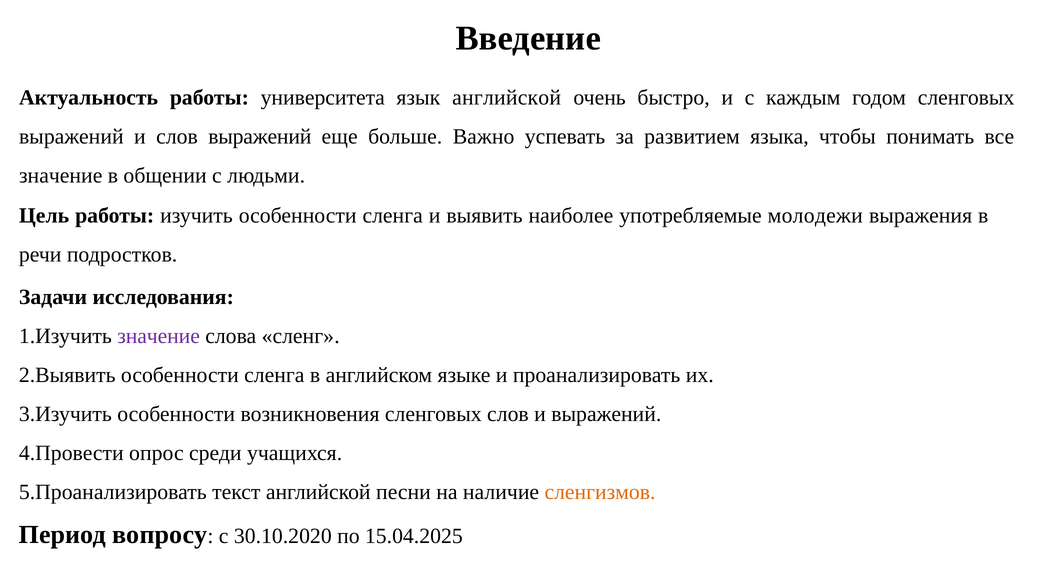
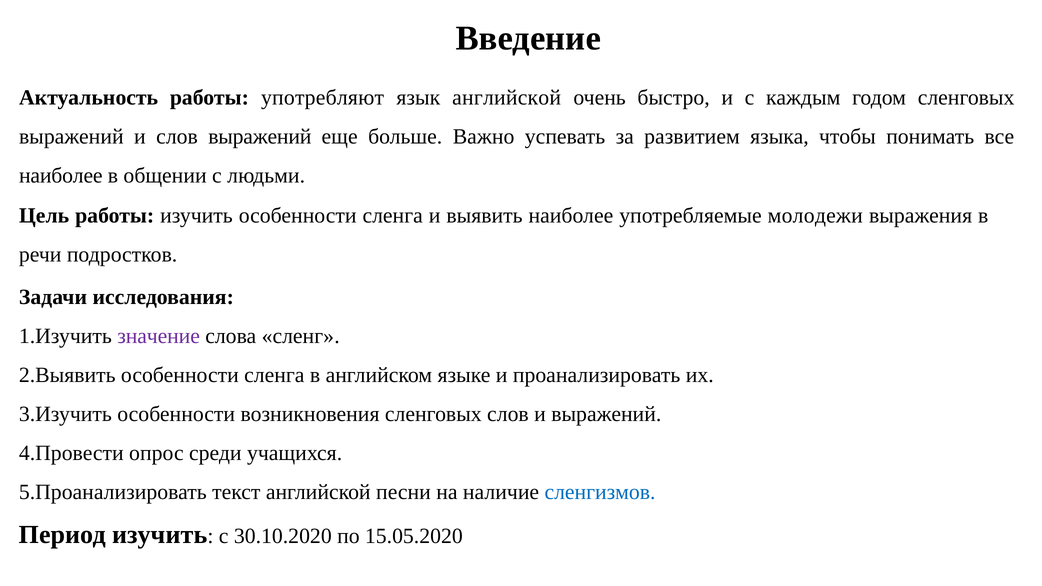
университета: университета -> употребляют (323, 98)
значение: значение -> наиболее (61, 176)
сленгизмов colour: orange -> blue (600, 492)
Период вопросу: вопросу -> изучить (160, 535)
15.04.2025: 15.04.2025 -> 15.05.2020 (414, 536)
